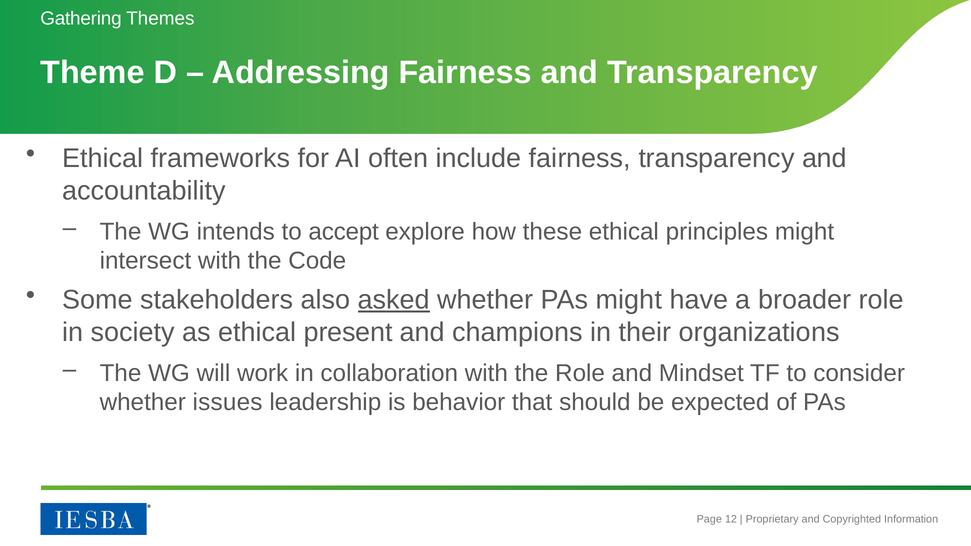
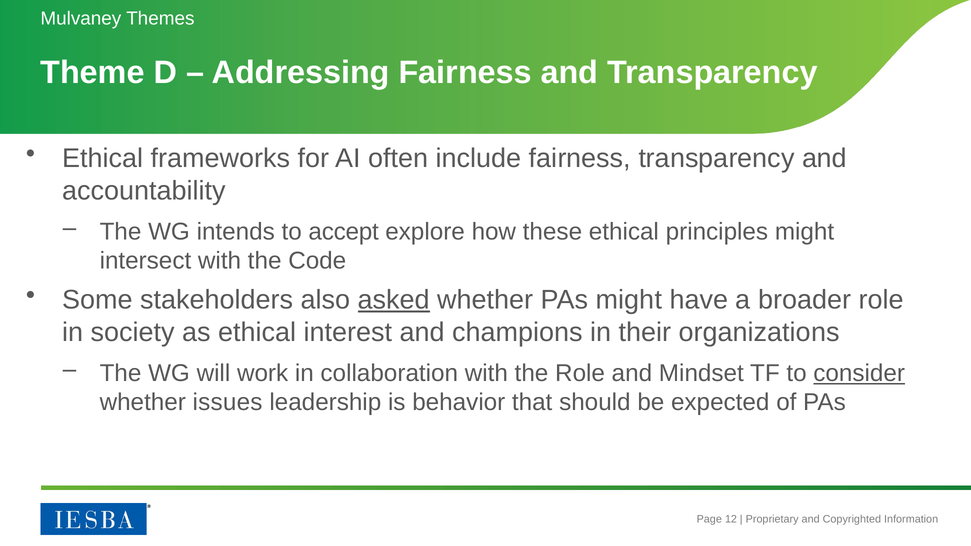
Gathering: Gathering -> Mulvaney (81, 19)
present: present -> interest (348, 332)
consider underline: none -> present (859, 373)
